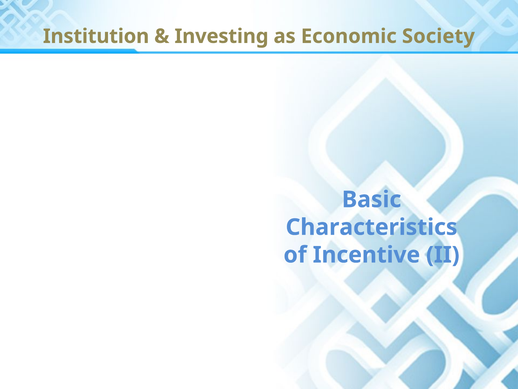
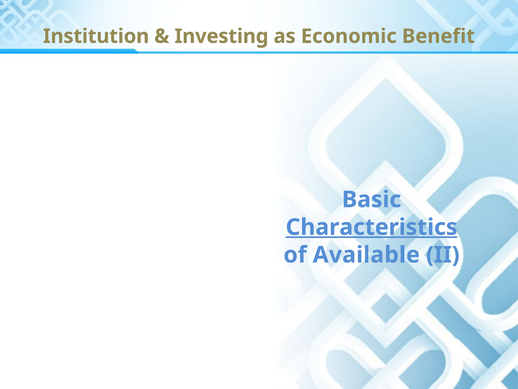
Society: Society -> Benefit (438, 36)
Characteristics underline: none -> present (372, 227)
Incentive: Incentive -> Available (366, 255)
